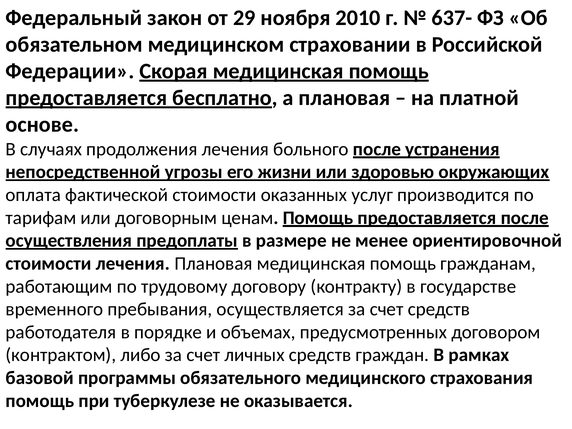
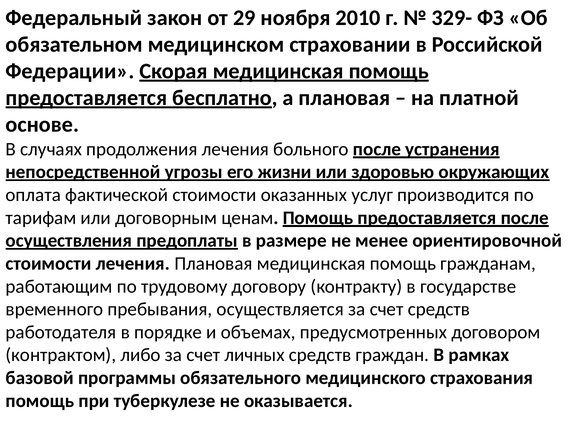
637-: 637- -> 329- (452, 18)
